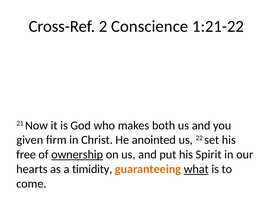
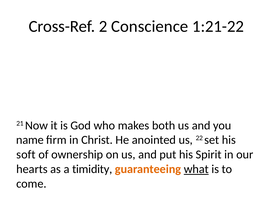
given: given -> name (30, 140)
free: free -> soft (26, 154)
ownership underline: present -> none (77, 154)
